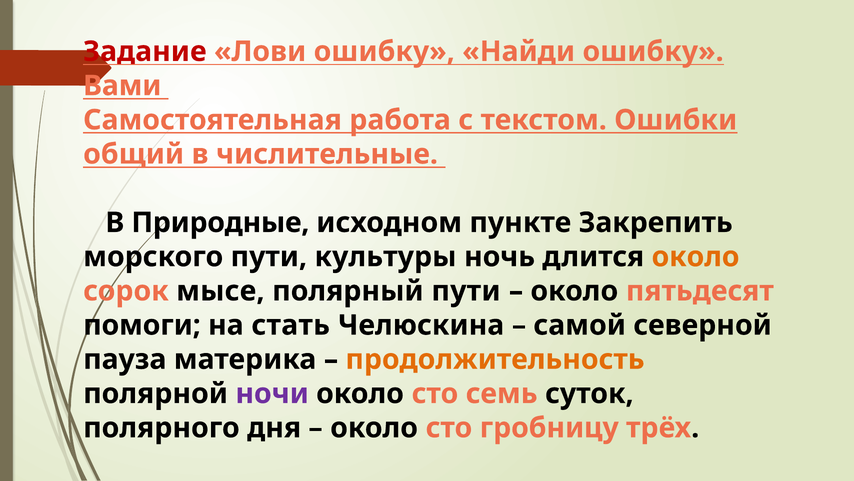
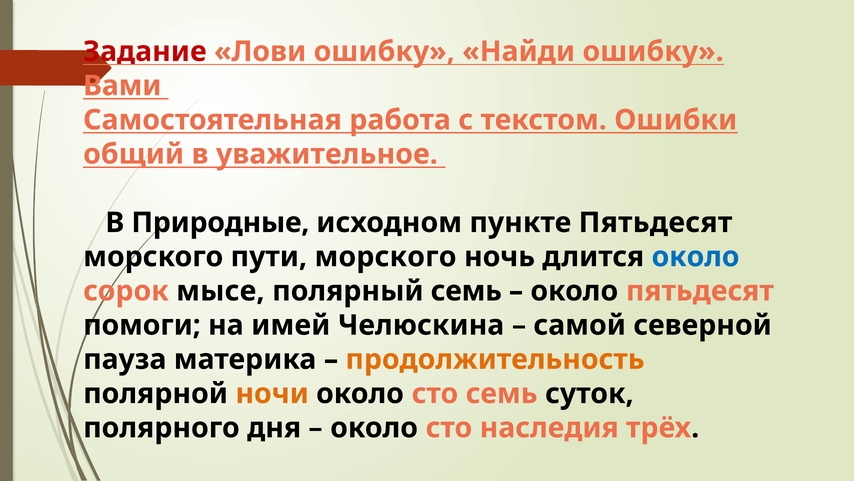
числительные: числительные -> уважительное (327, 154)
пункте Закрепить: Закрепить -> Пятьдесят (655, 222)
пути культуры: культуры -> морского (385, 256)
около colour: orange -> blue (696, 256)
полярный пути: пути -> семь (466, 291)
стать: стать -> имей (291, 325)
ночи colour: purple -> orange (272, 393)
гробницу: гробницу -> наследия (549, 427)
